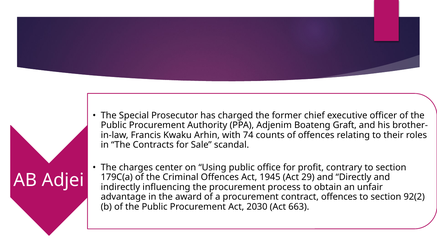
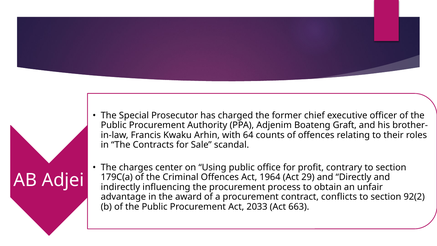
74: 74 -> 64 (248, 135)
1945: 1945 -> 1964 (270, 177)
contract offences: offences -> conflicts (339, 197)
2030: 2030 -> 2033 (257, 207)
